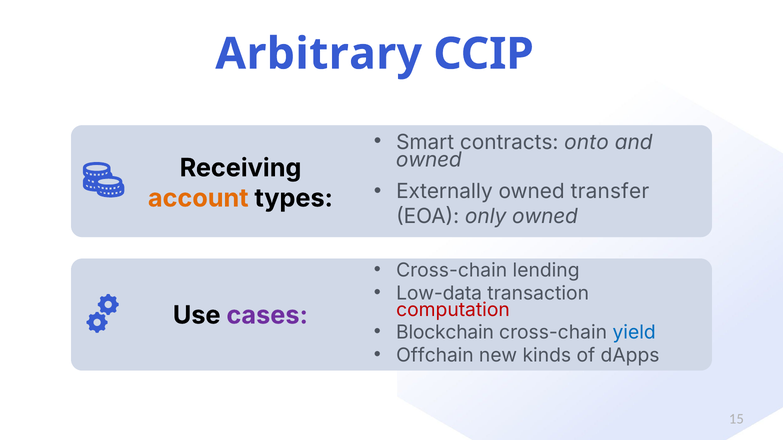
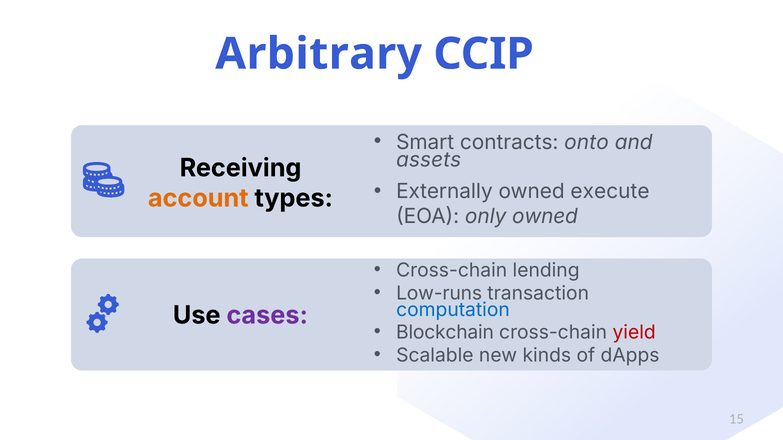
owned: owned -> assets (429, 160)
transfer: transfer -> execute (610, 192)
Low-data: Low-data -> Low-runs (439, 294)
computation colour: red -> blue (453, 310)
yield colour: blue -> red (634, 333)
Offchain: Offchain -> Scalable (435, 356)
